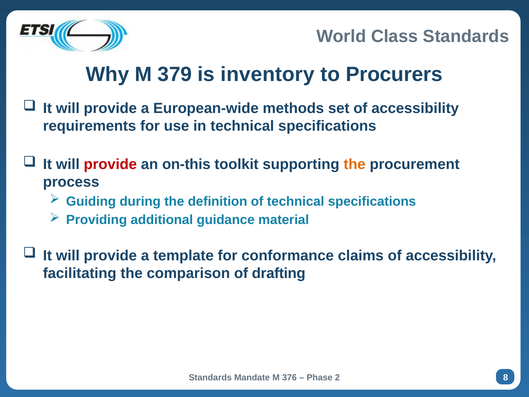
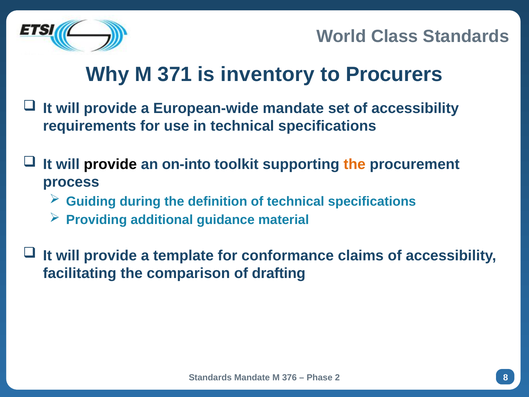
379: 379 -> 371 (175, 74)
European-wide methods: methods -> mandate (293, 108)
provide colour: red -> black (110, 164)
on-this: on-this -> on-into (186, 164)
